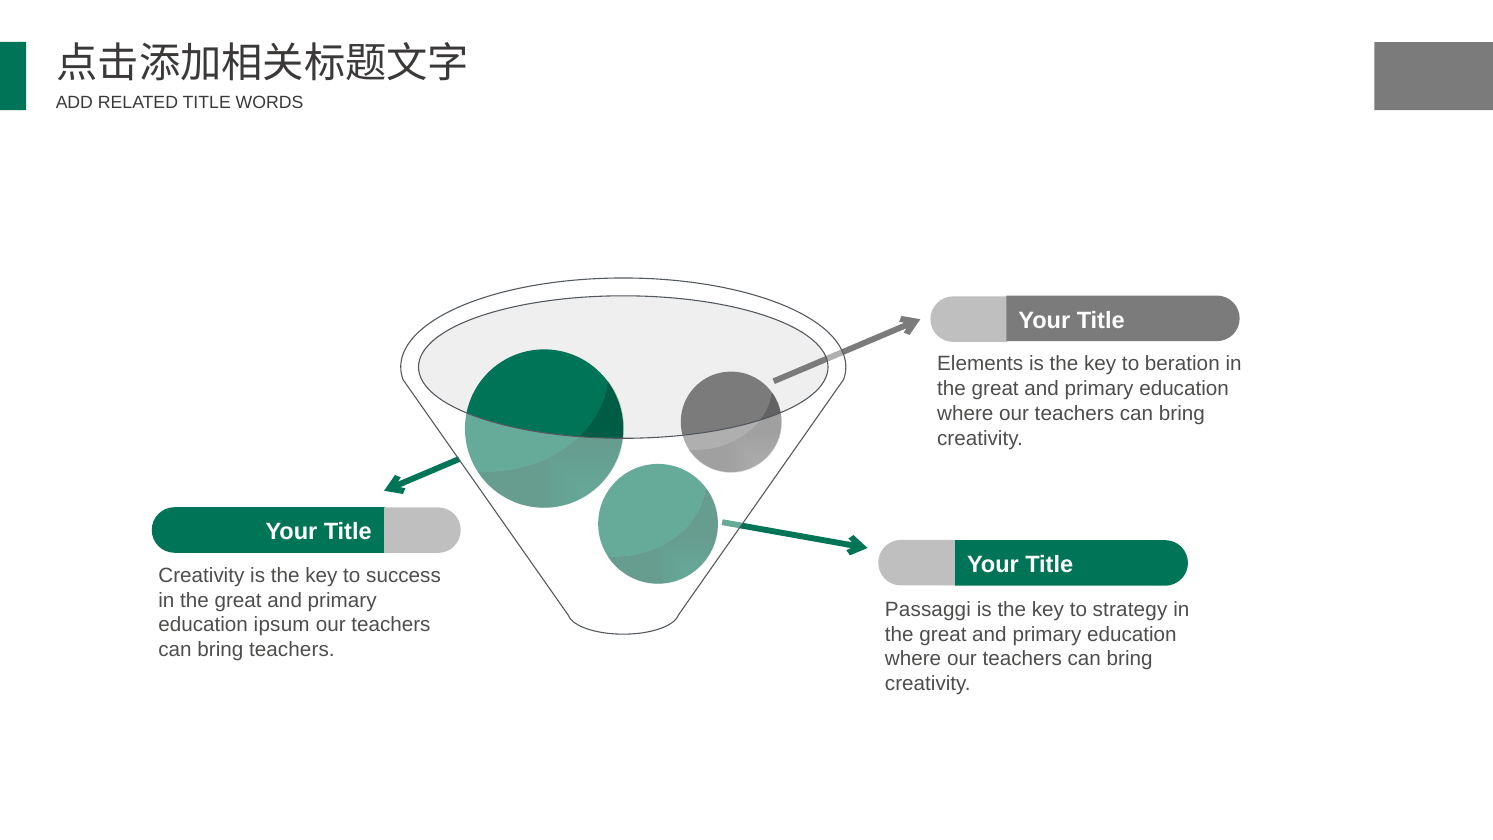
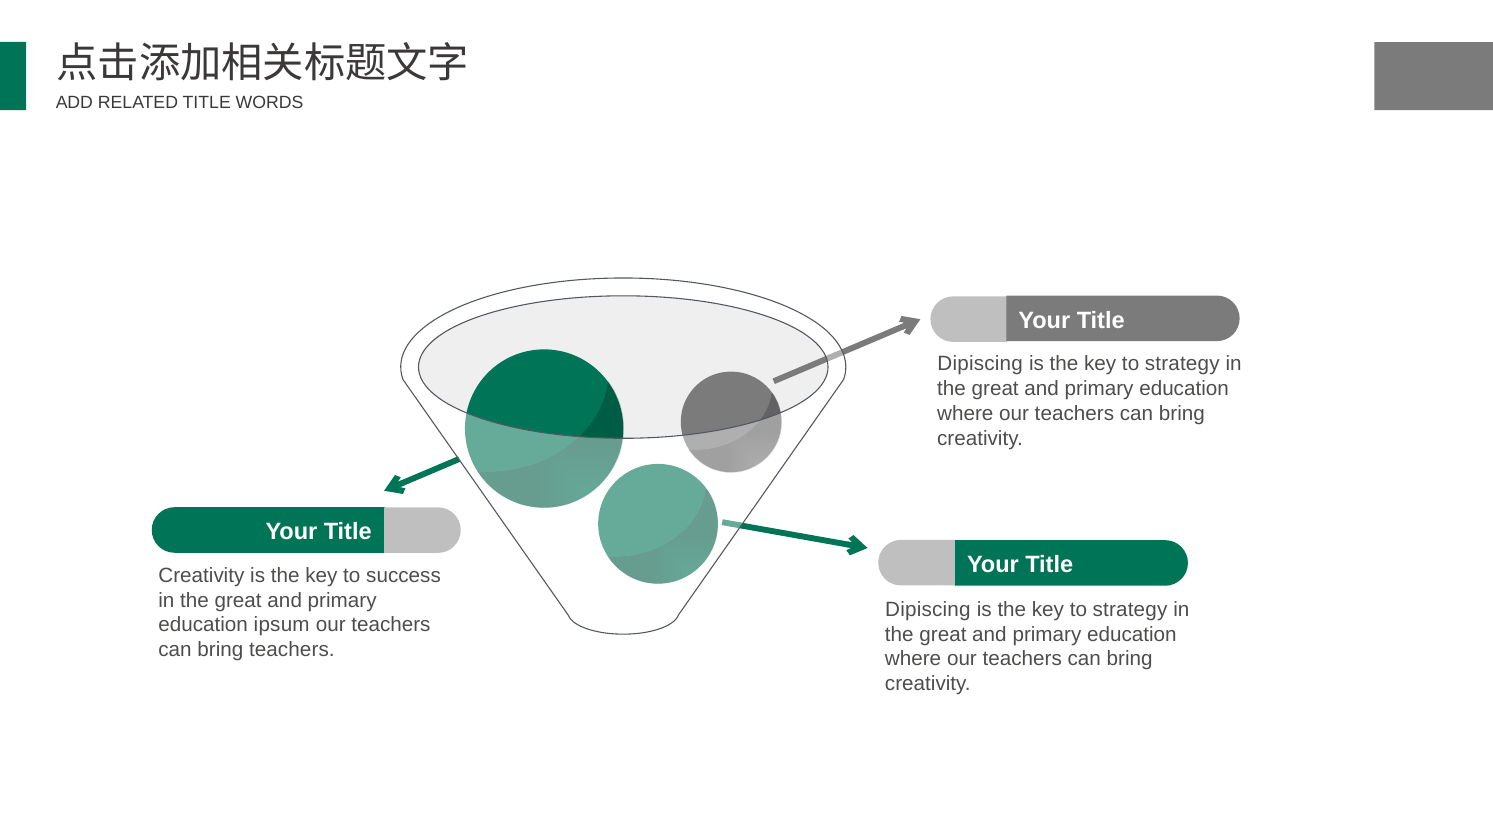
Elements: Elements -> Dipiscing (980, 364)
beration: beration -> strategy (1182, 364)
Passaggi: Passaggi -> Dipiscing (928, 609)
